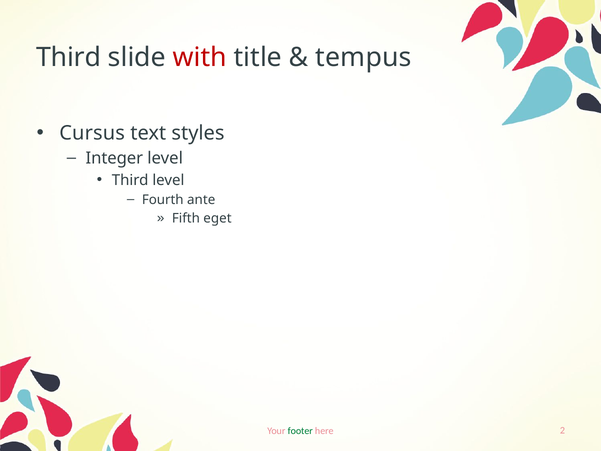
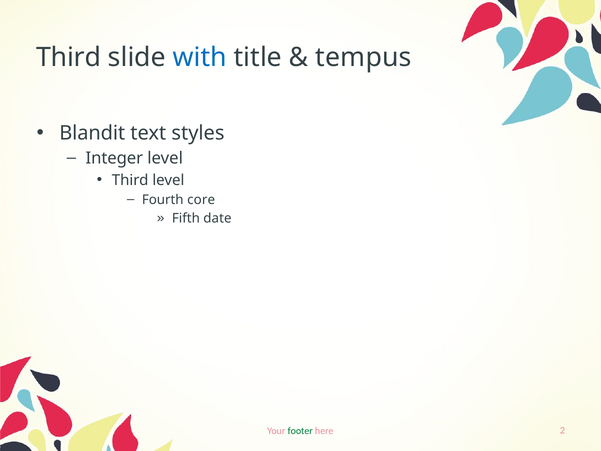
with colour: red -> blue (200, 57)
Cursus: Cursus -> Blandit (92, 133)
ante: ante -> core (201, 200)
eget: eget -> date (217, 218)
